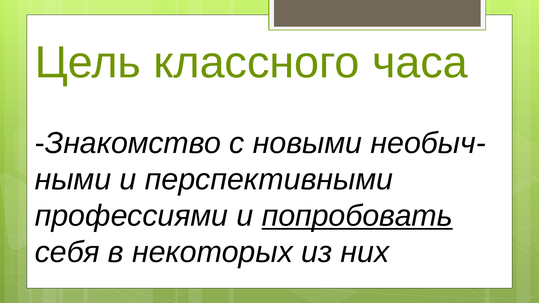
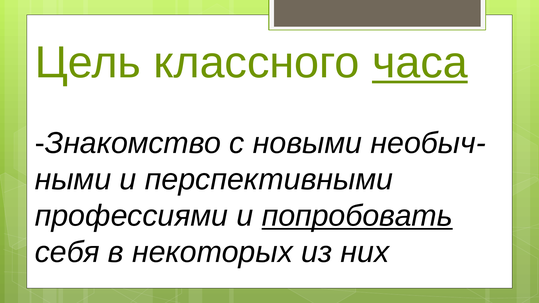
часа underline: none -> present (420, 63)
